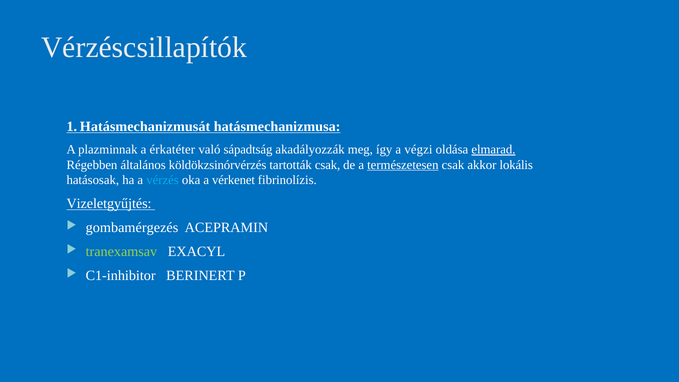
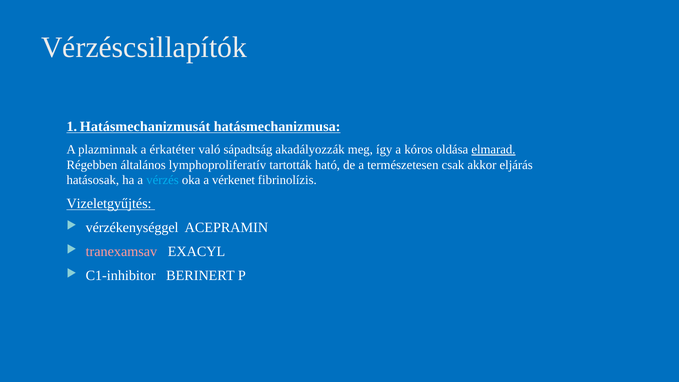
végzi: végzi -> kóros (418, 149)
köldökzsinórvérzés: köldökzsinórvérzés -> lymphoproliferatív (218, 165)
tartották csak: csak -> ható (328, 165)
természetesen underline: present -> none (403, 165)
lokális: lokális -> eljárás (516, 165)
gombamérgezés: gombamérgezés -> vérzékenységgel (132, 227)
tranexamsav colour: light green -> pink (121, 252)
